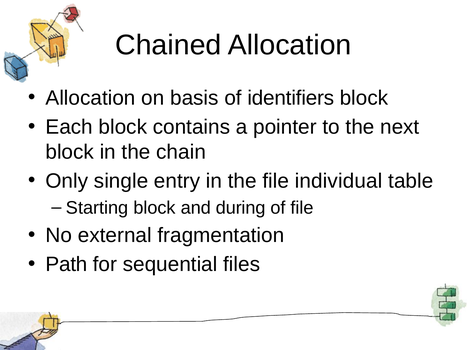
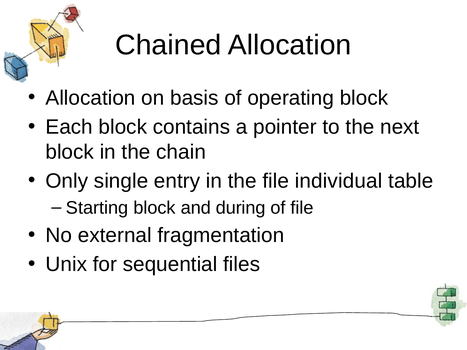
identifiers: identifiers -> operating (291, 98)
Path: Path -> Unix (66, 265)
